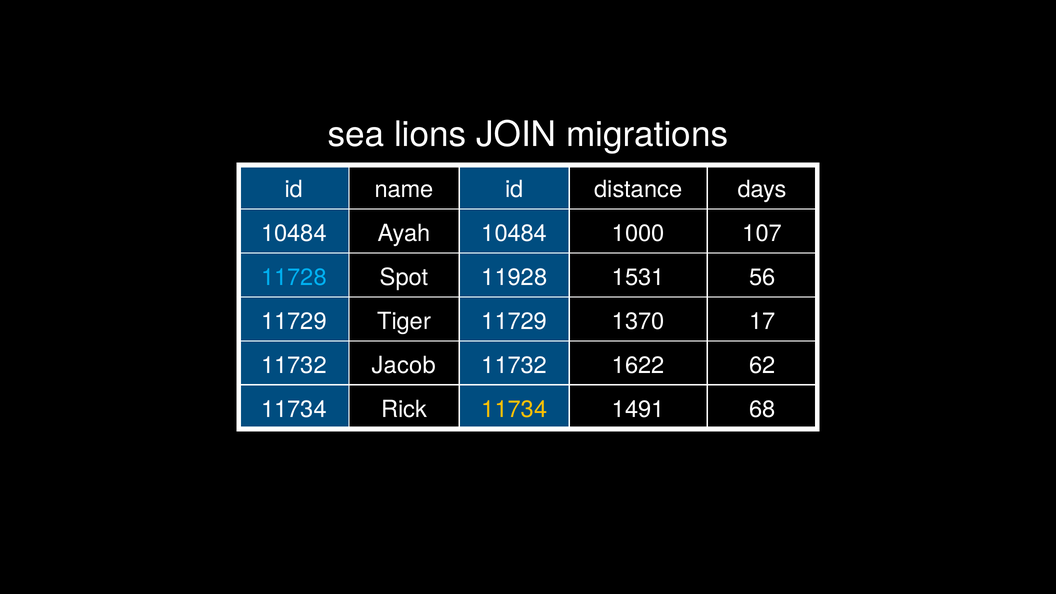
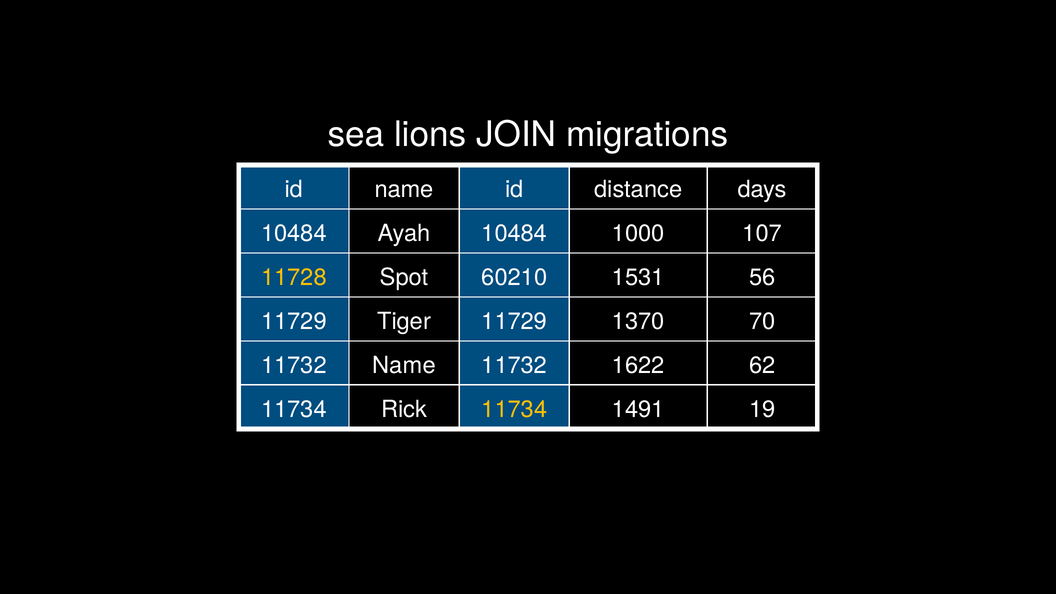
11728 colour: light blue -> yellow (294, 277)
11928: 11928 -> 60210 (514, 277)
17: 17 -> 70 (762, 321)
11732 Jacob: Jacob -> Name (404, 365)
68: 68 -> 19 (762, 409)
